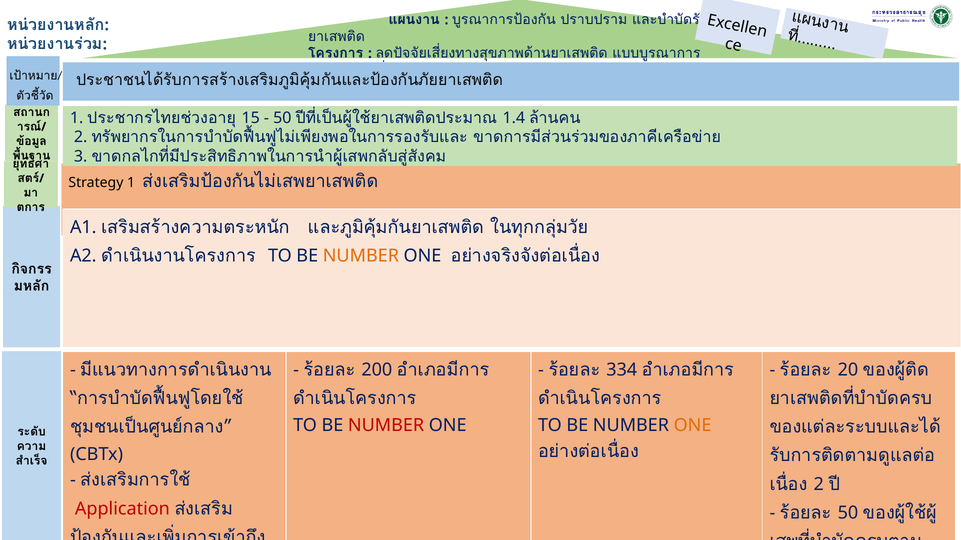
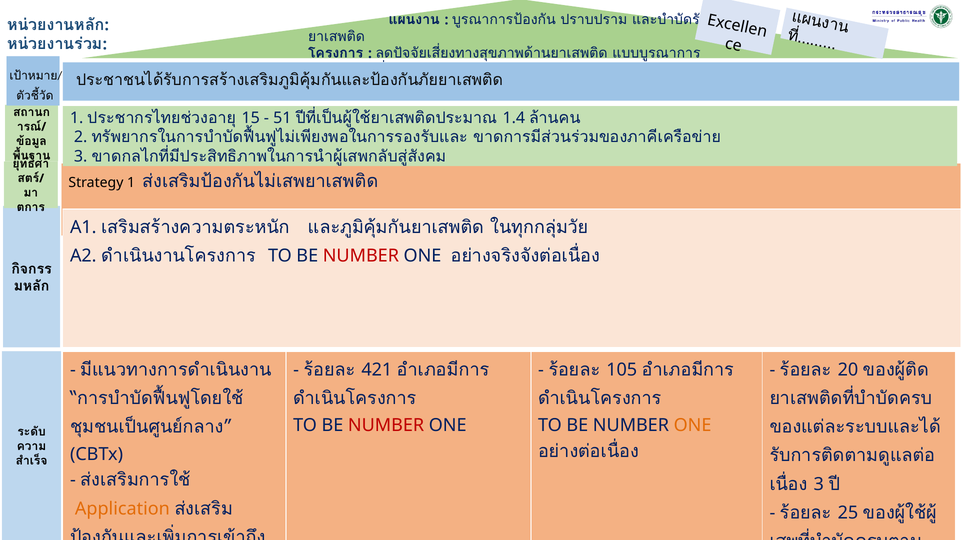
50: 50 -> 51 (282, 118)
NUMBER colour: orange -> red (361, 256)
200: 200 -> 421 (377, 370)
334: 334 -> 105 (622, 370)
2: 2 -> 3 (819, 485)
Application colour: red -> orange (122, 509)
50: 50 -> 25 (848, 513)
